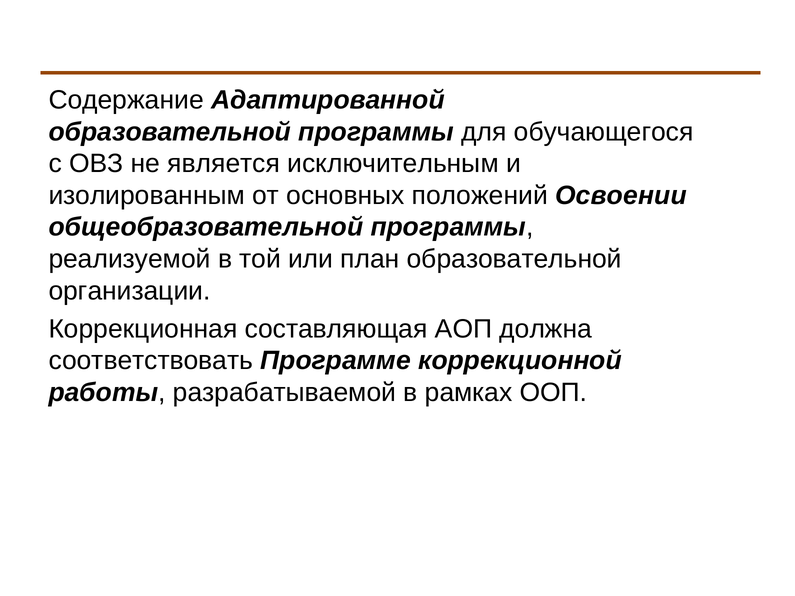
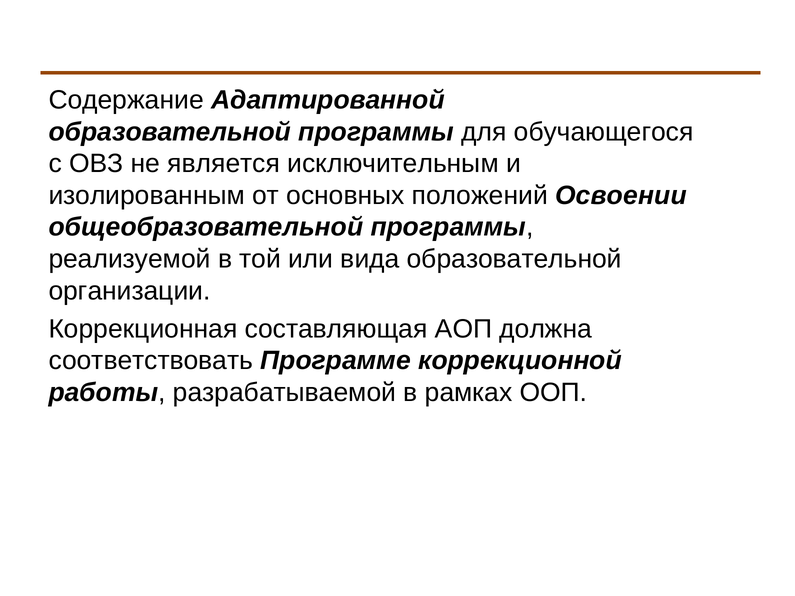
план: план -> вида (370, 259)
